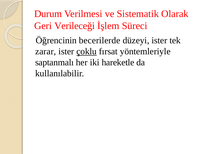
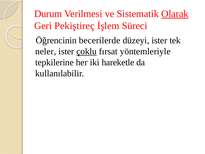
Olarak underline: none -> present (175, 14)
Verileceği: Verileceği -> Pekiştireç (75, 26)
zarar: zarar -> neler (46, 51)
saptanmalı: saptanmalı -> tepkilerine (54, 62)
